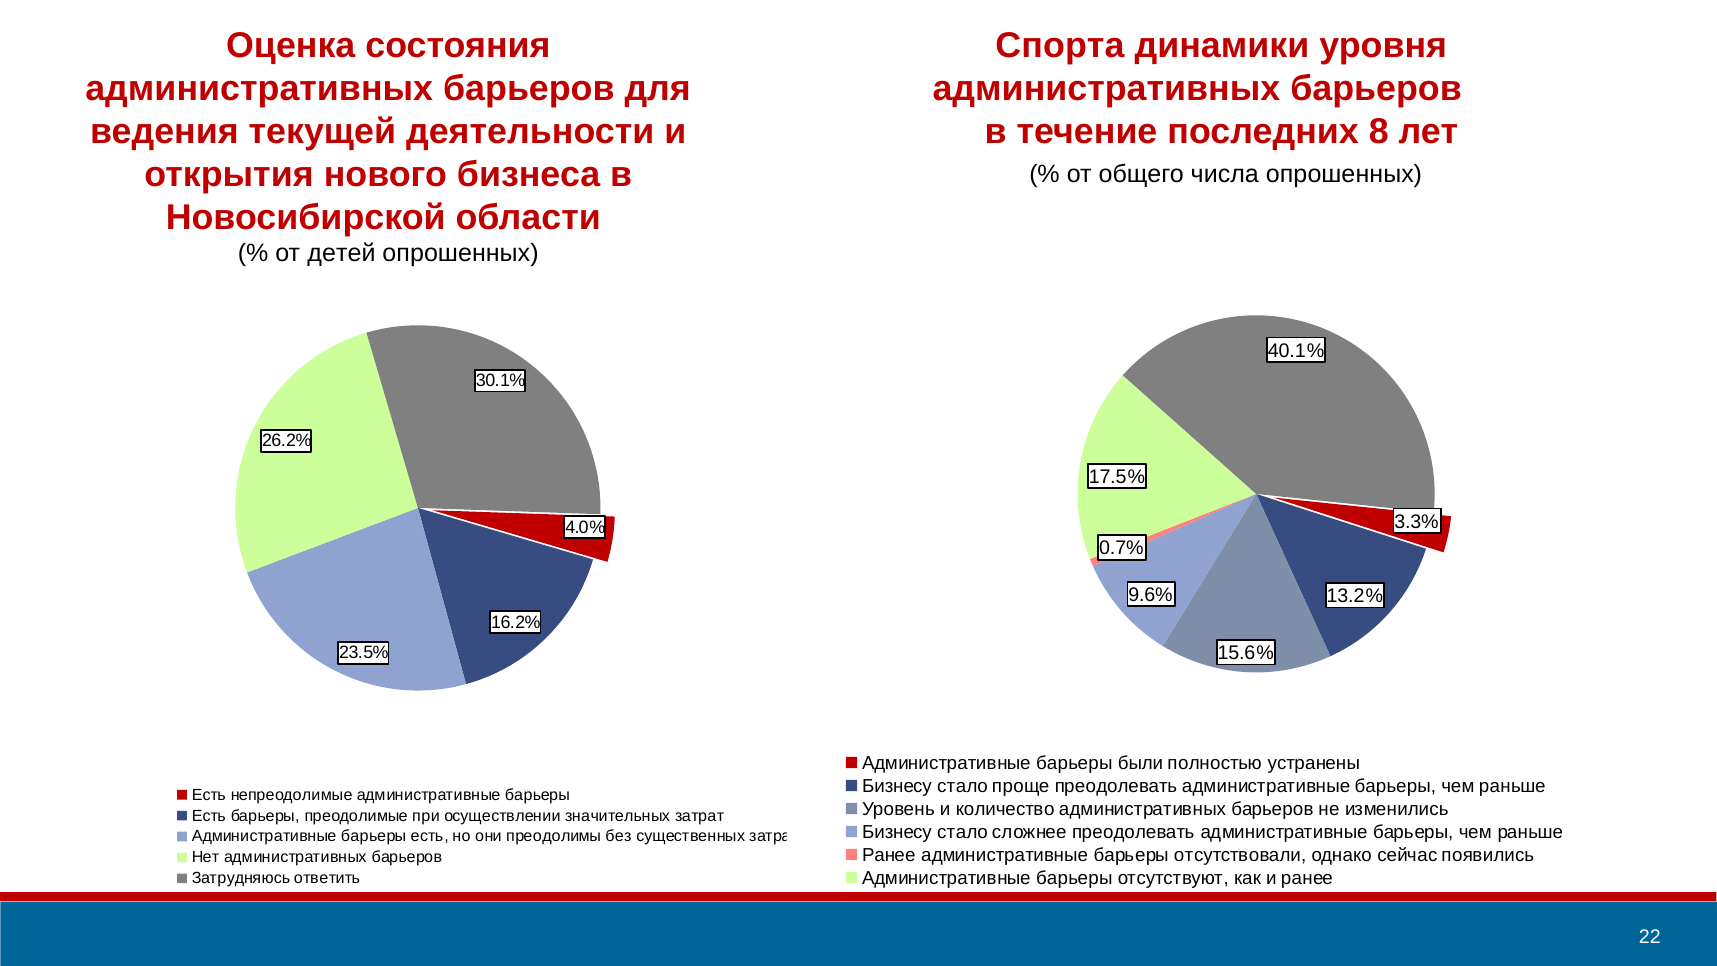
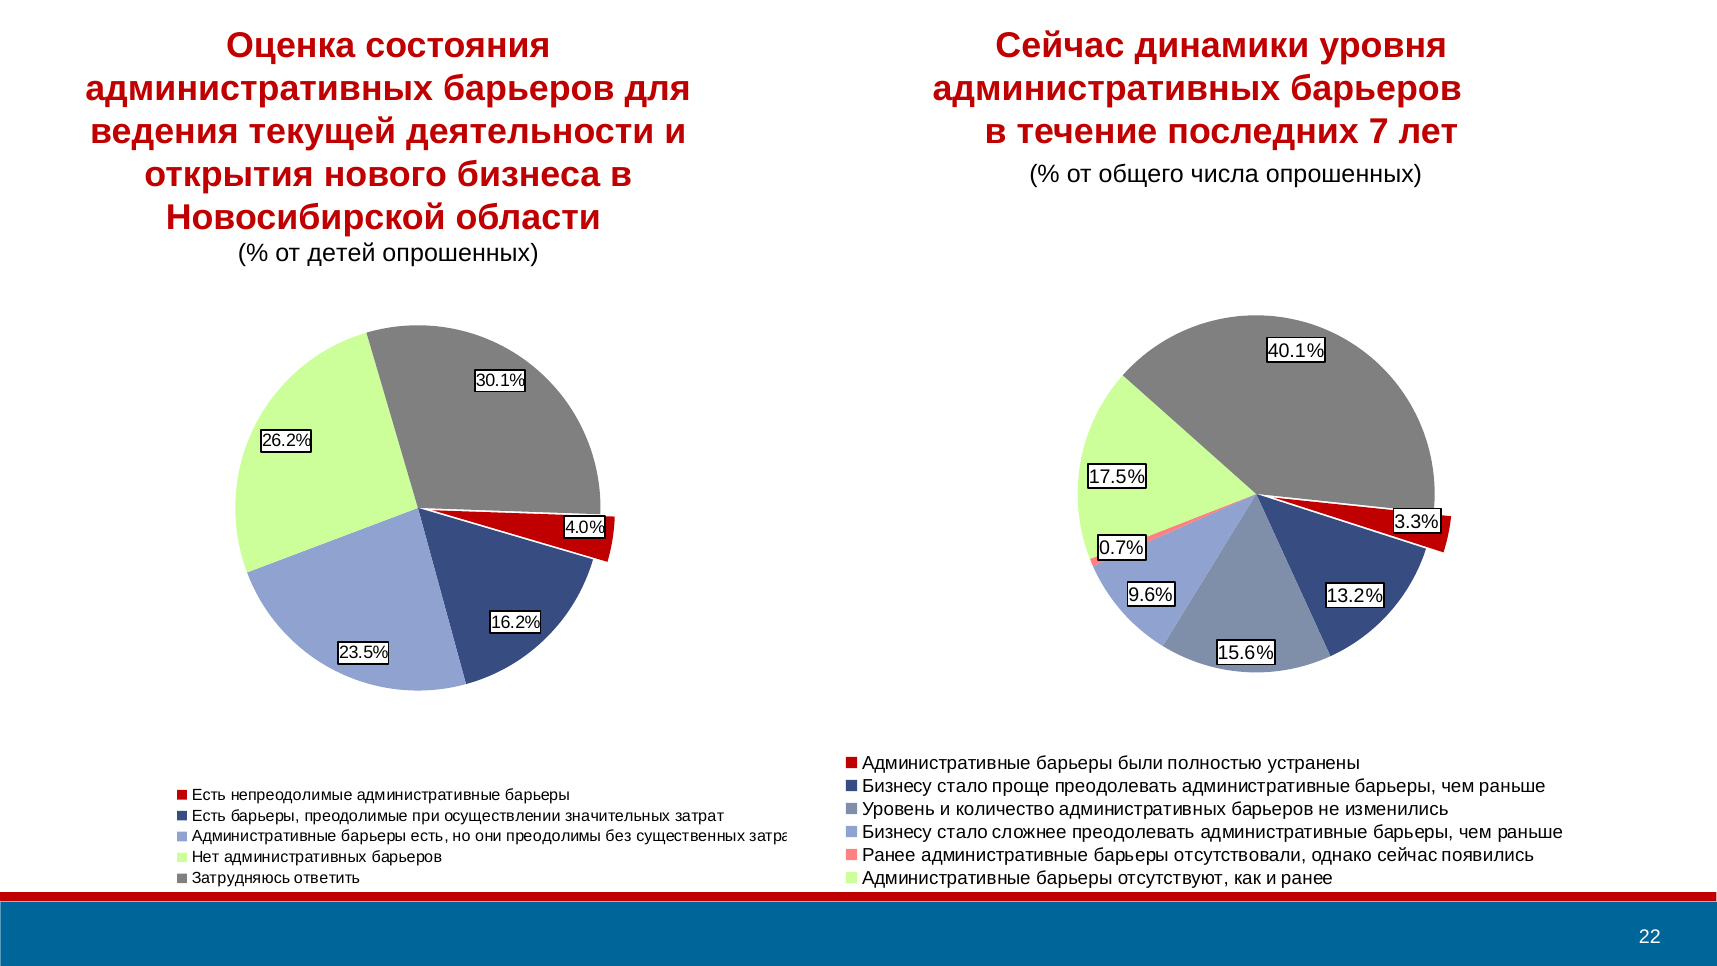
Спорта: Спорта -> Сейчас (1060, 46)
8: 8 -> 7 (1379, 132)
